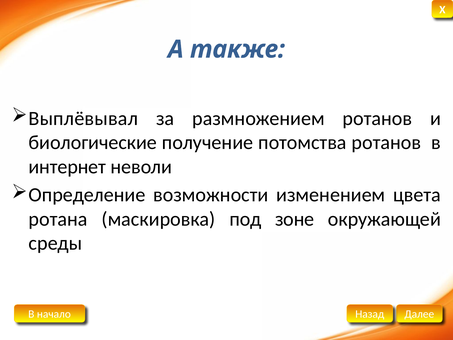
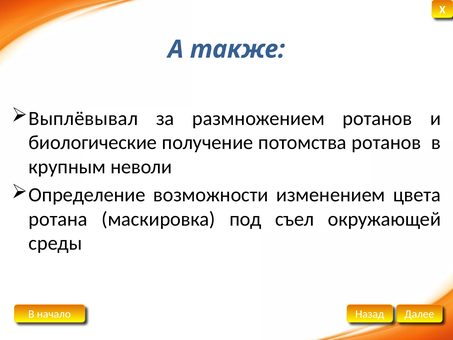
интернет: интернет -> крупным (67, 167)
зоне: зоне -> съел (295, 219)
